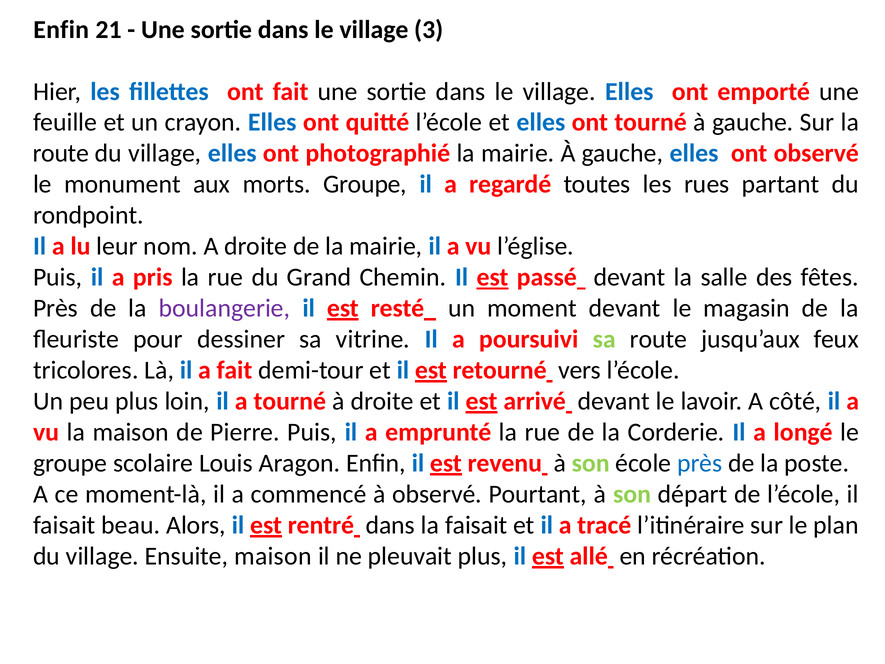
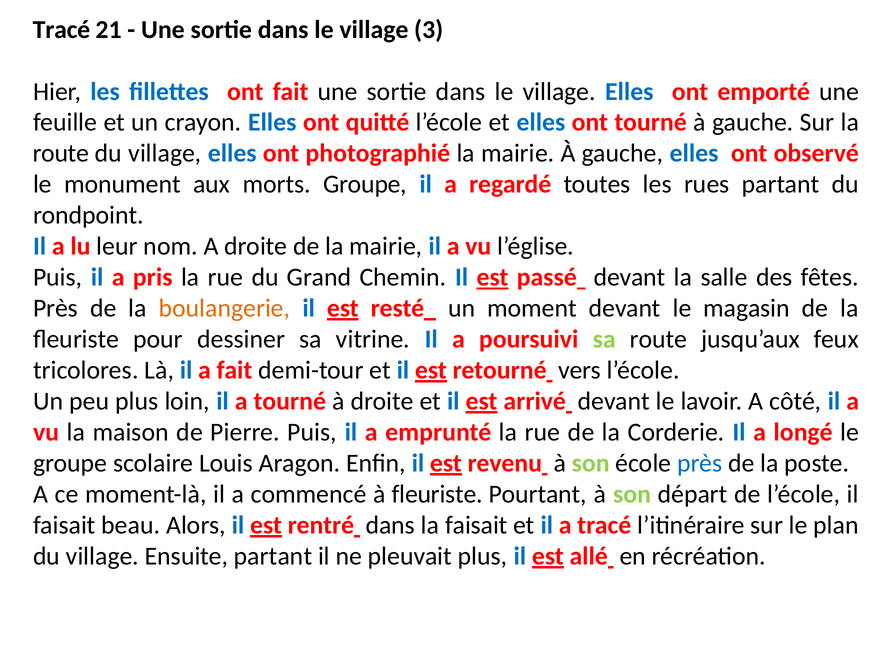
Enfin: Enfin -> Tracé (61, 29)
boulangerie colour: purple -> orange (224, 308)
à observé: observé -> fleuriste (437, 494)
Ensuite maison: maison -> partant (273, 556)
